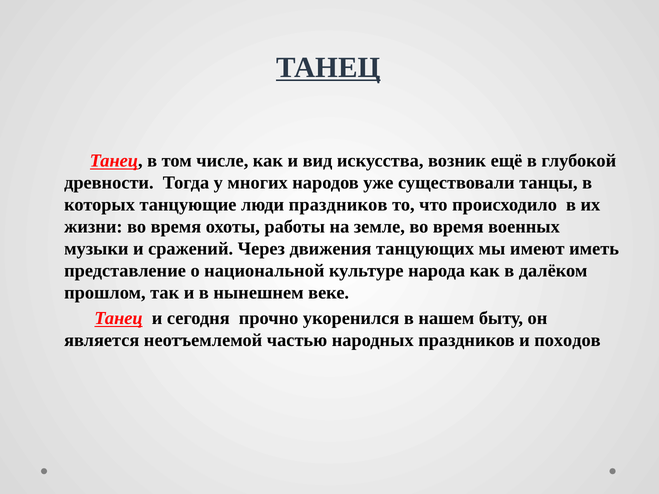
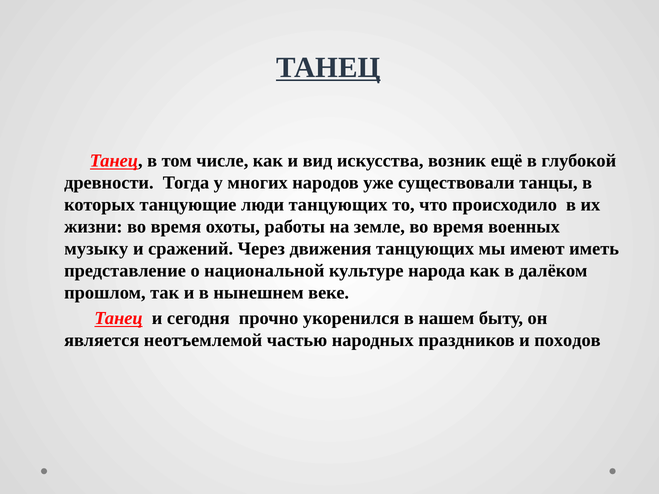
люди праздников: праздников -> танцующих (338, 205)
музыки: музыки -> музыку (96, 249)
